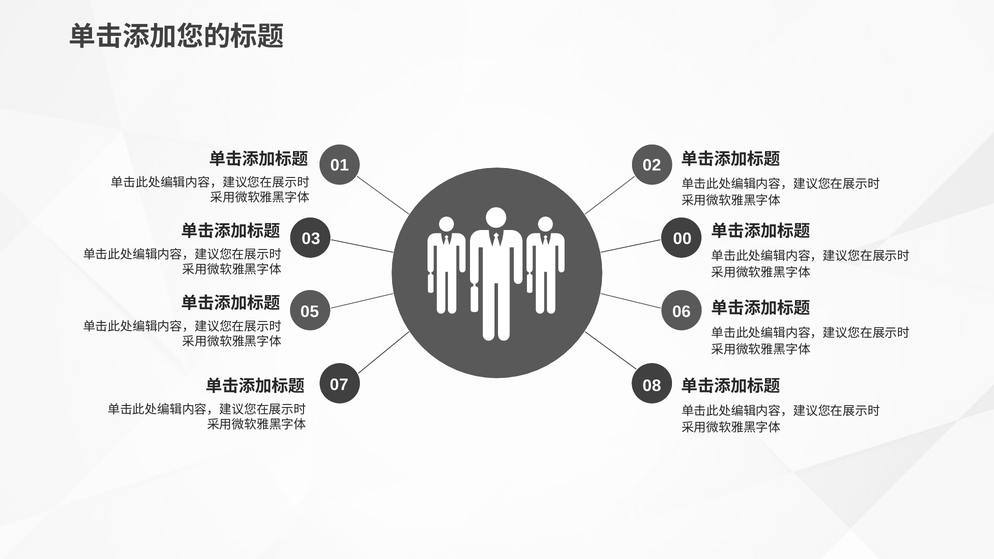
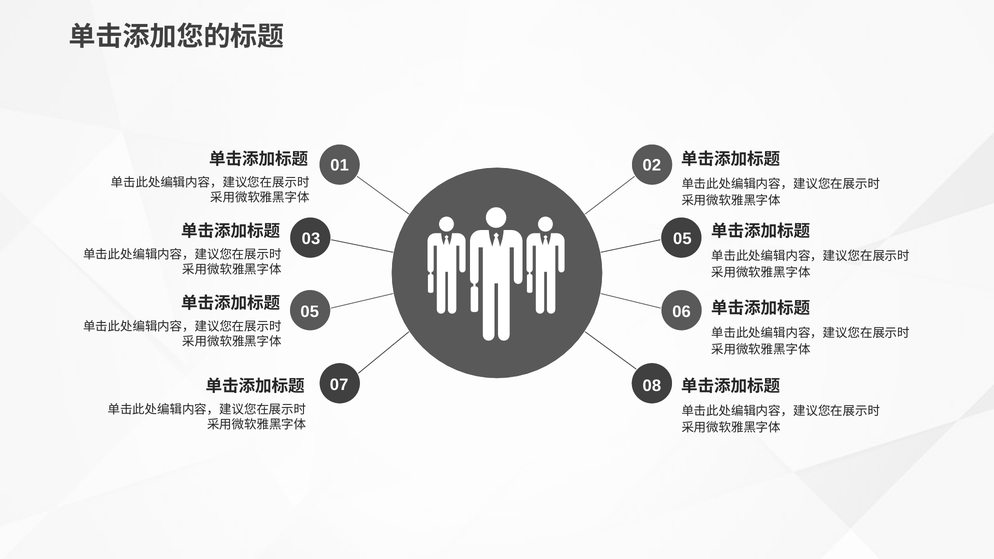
03 00: 00 -> 05 (682, 239)
